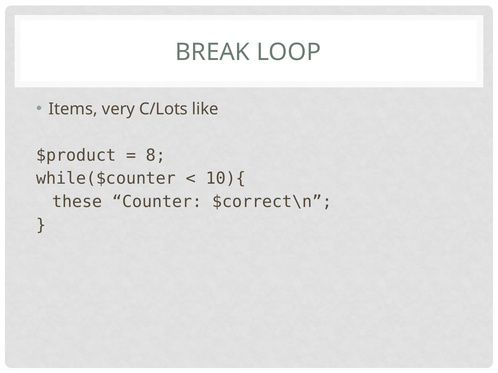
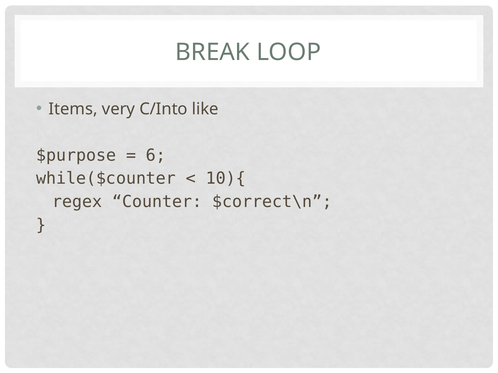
C/Lots: C/Lots -> C/Into (164, 109)
$product: $product -> $purpose (76, 156)
8: 8 -> 6 (156, 156)
these: these -> regex (77, 202)
